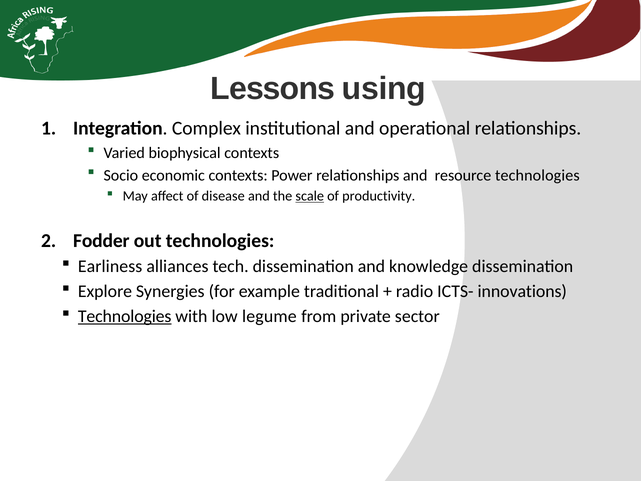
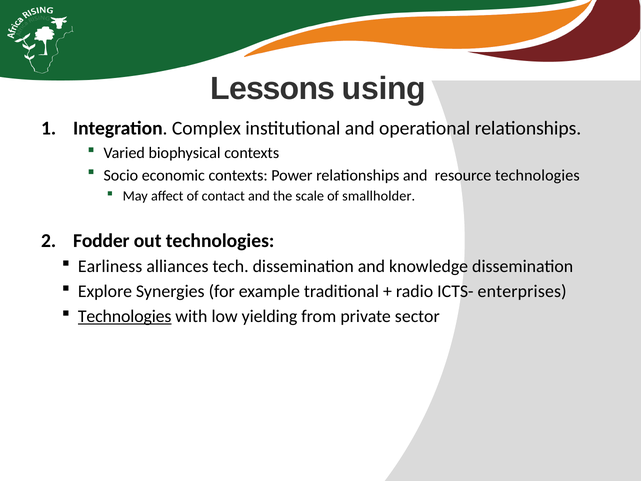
disease: disease -> contact (223, 196)
scale underline: present -> none (310, 196)
productivity: productivity -> smallholder (379, 196)
innovations: innovations -> enterprises (522, 291)
legume: legume -> yielding (270, 316)
